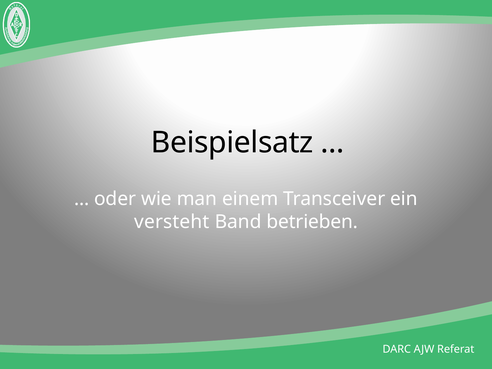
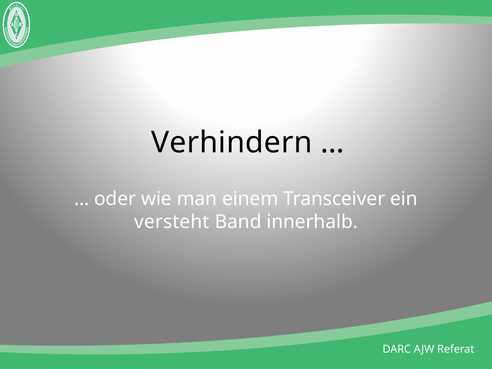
Beispielsatz: Beispielsatz -> Verhindern (232, 143)
betrieben: betrieben -> innerhalb (312, 222)
